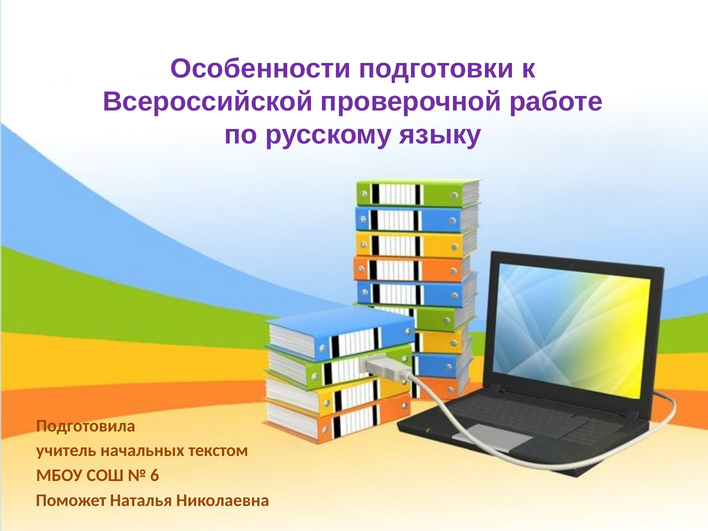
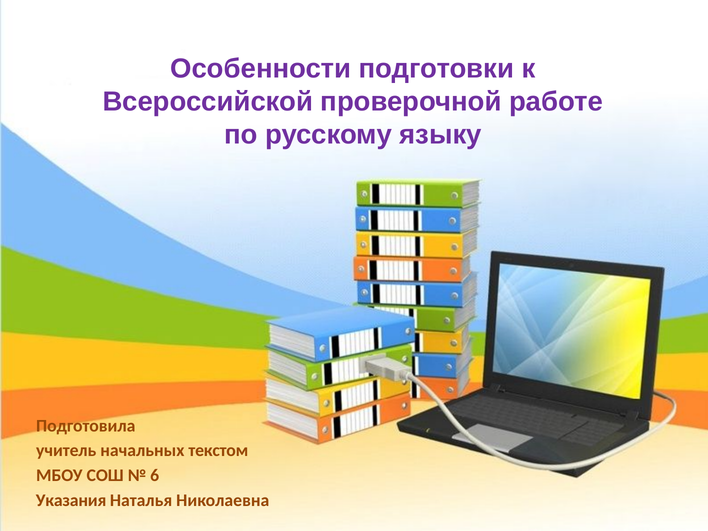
Поможет: Поможет -> Указания (71, 500)
